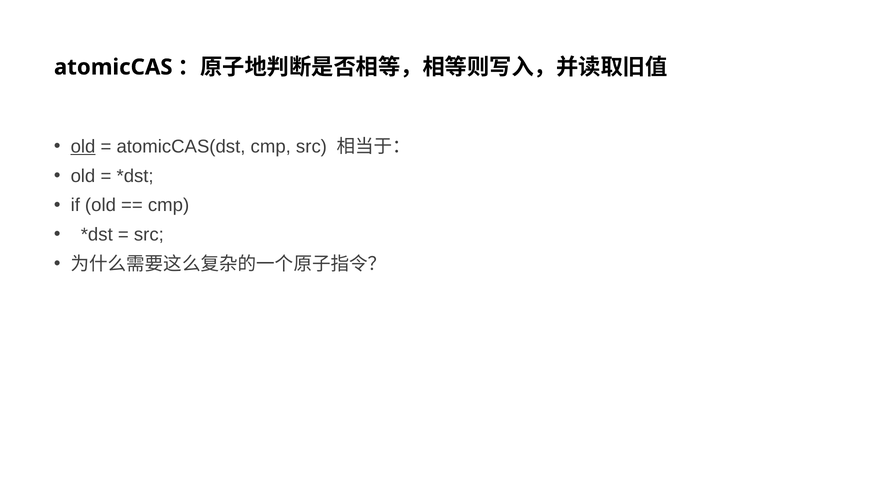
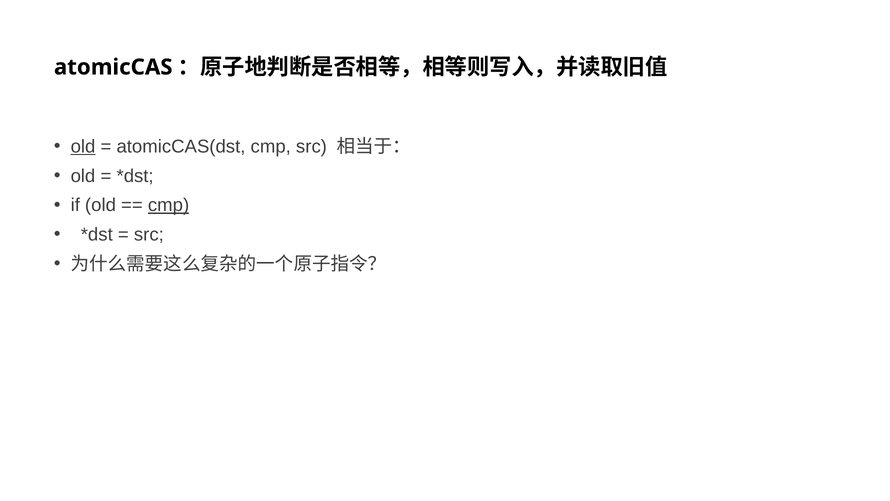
cmp underline: none -> present (169, 205)
